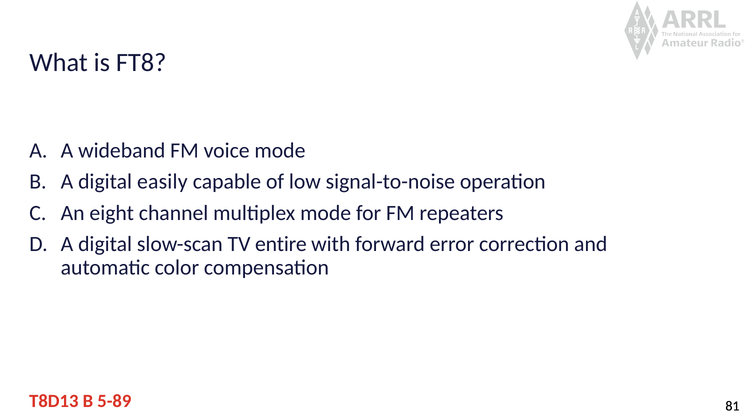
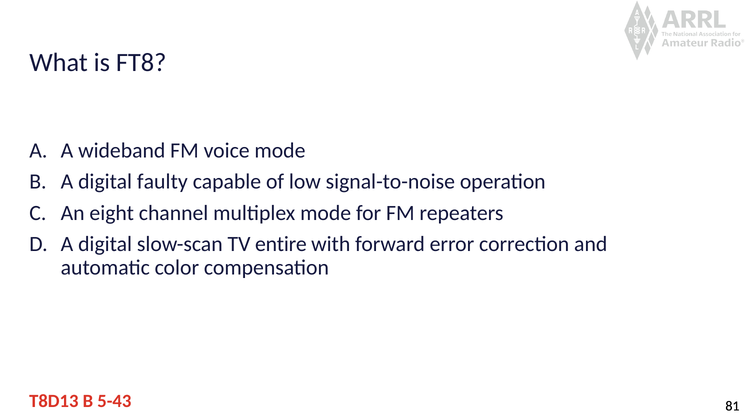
easily: easily -> faulty (162, 182)
5-89: 5-89 -> 5-43 (114, 401)
